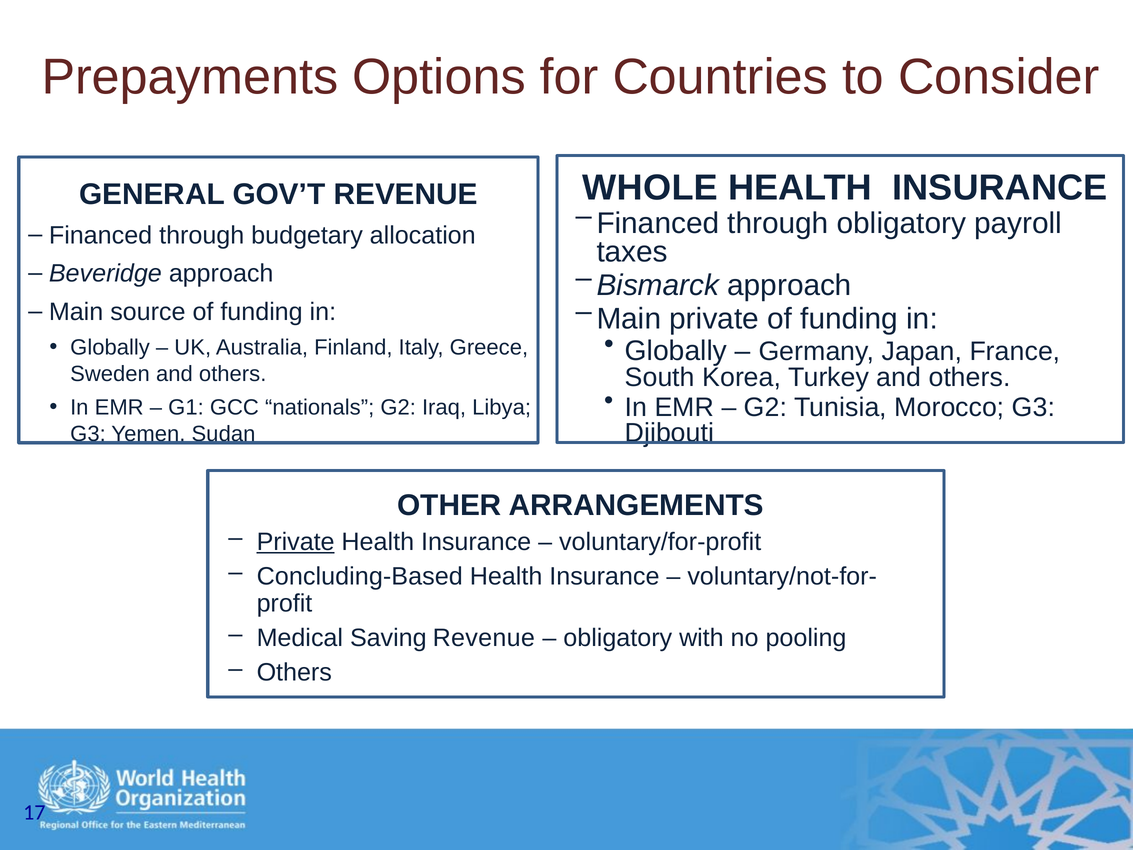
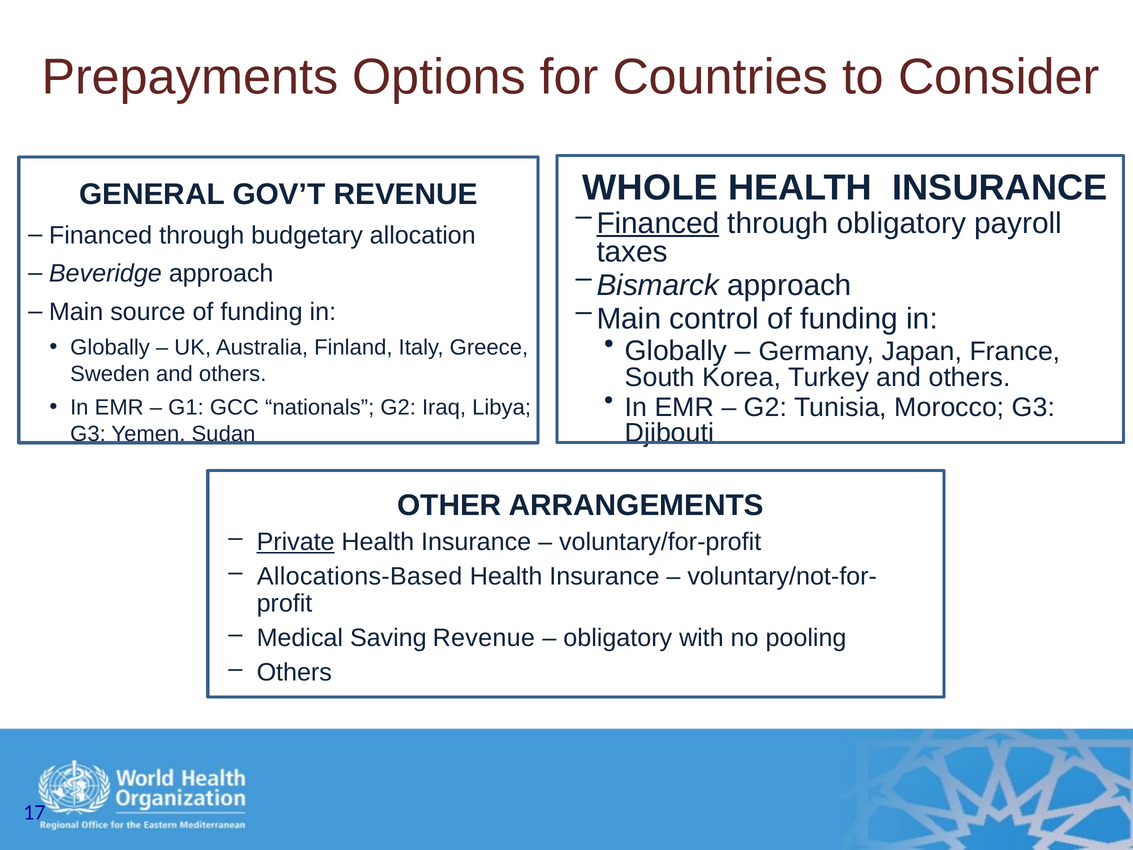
Financed underline: none -> present (658, 223)
Main private: private -> control (714, 319)
Concluding-Based: Concluding-Based -> Allocations-Based (360, 576)
